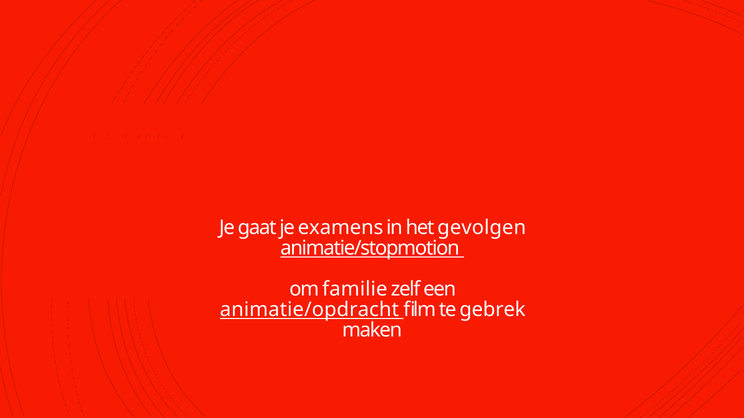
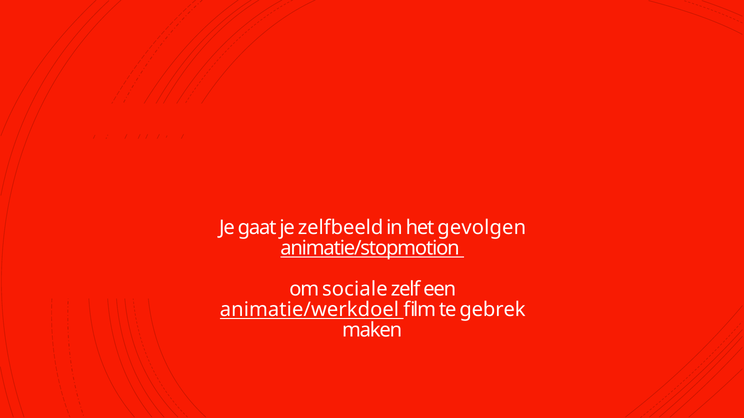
examens: examens -> zelfbeeld (341, 228)
familie: familie -> sociale (355, 289)
animatie/opdracht: animatie/opdracht -> animatie/werkdoel (309, 310)
